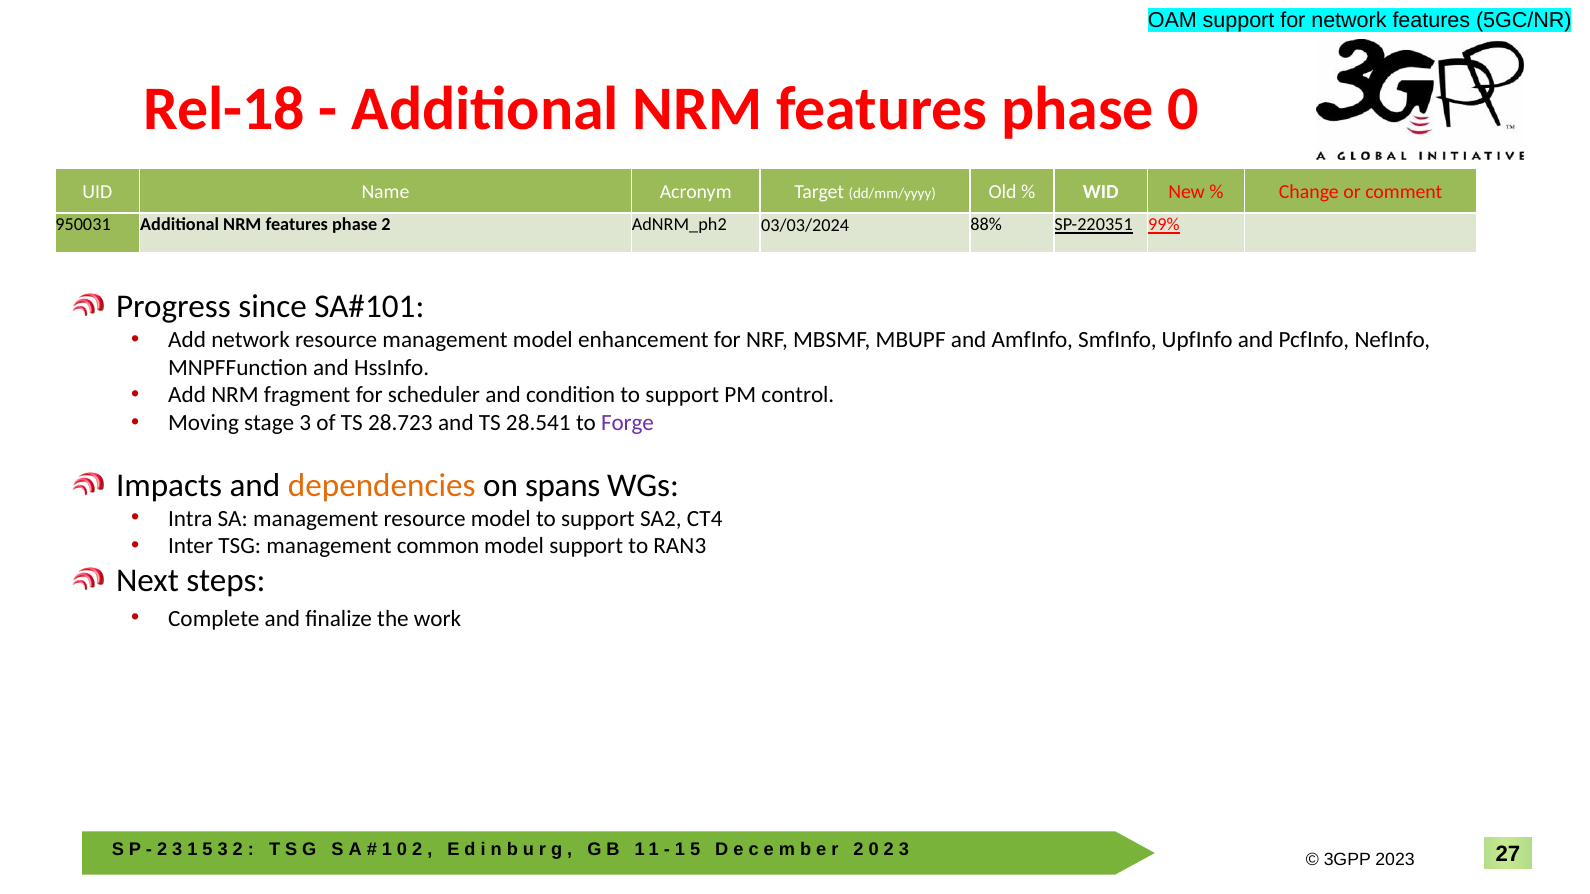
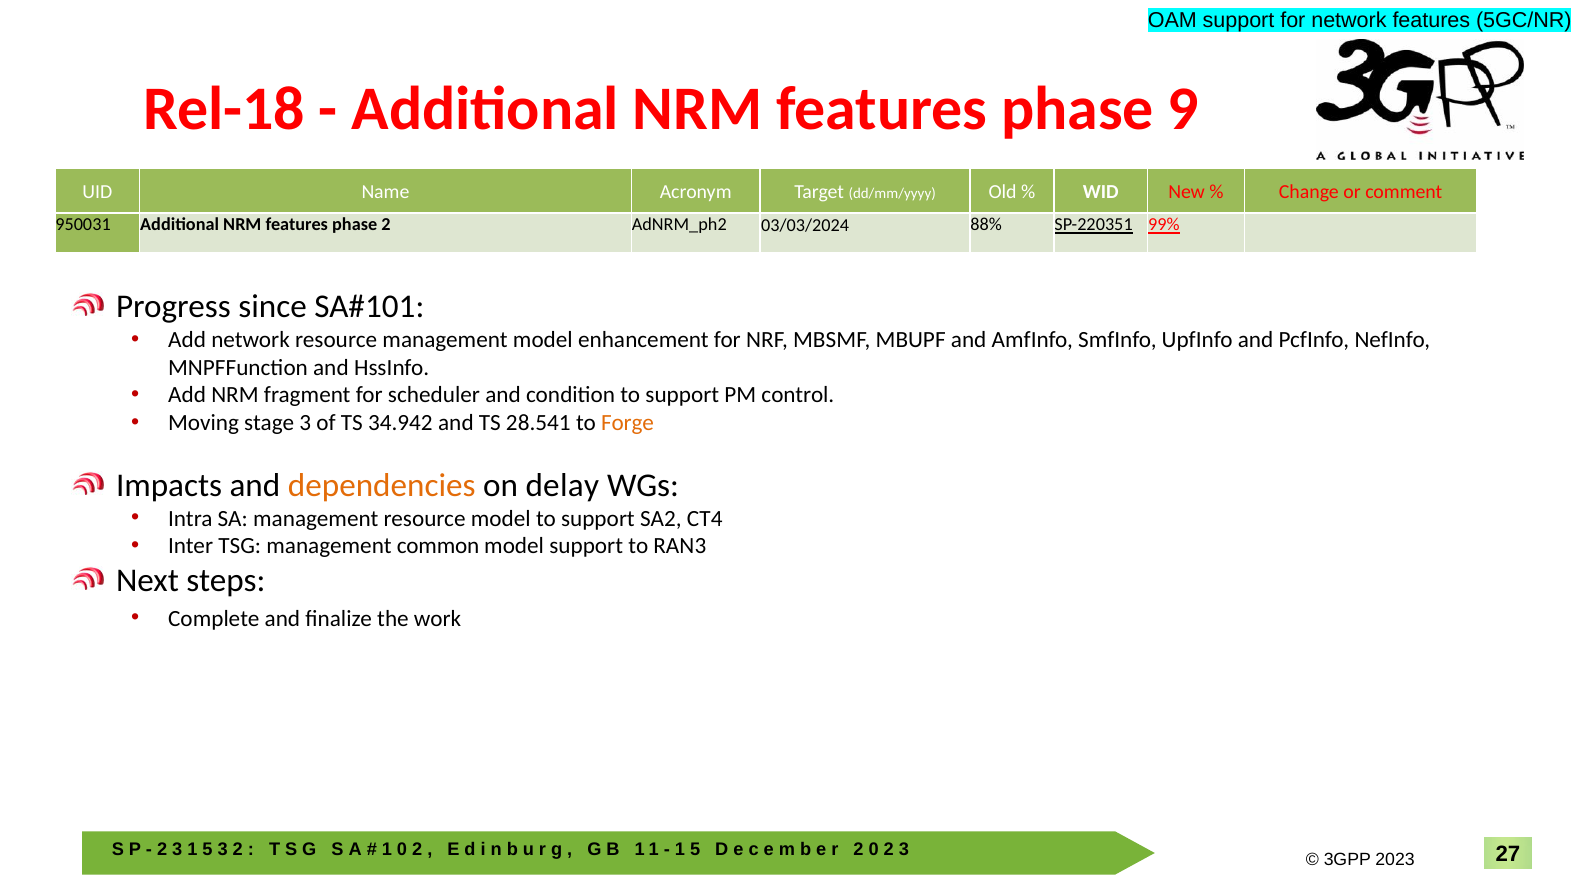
phase 0: 0 -> 9 (1183, 109)
28.723: 28.723 -> 34.942 (400, 423)
Forge colour: purple -> orange (627, 423)
spans: spans -> delay (562, 486)
